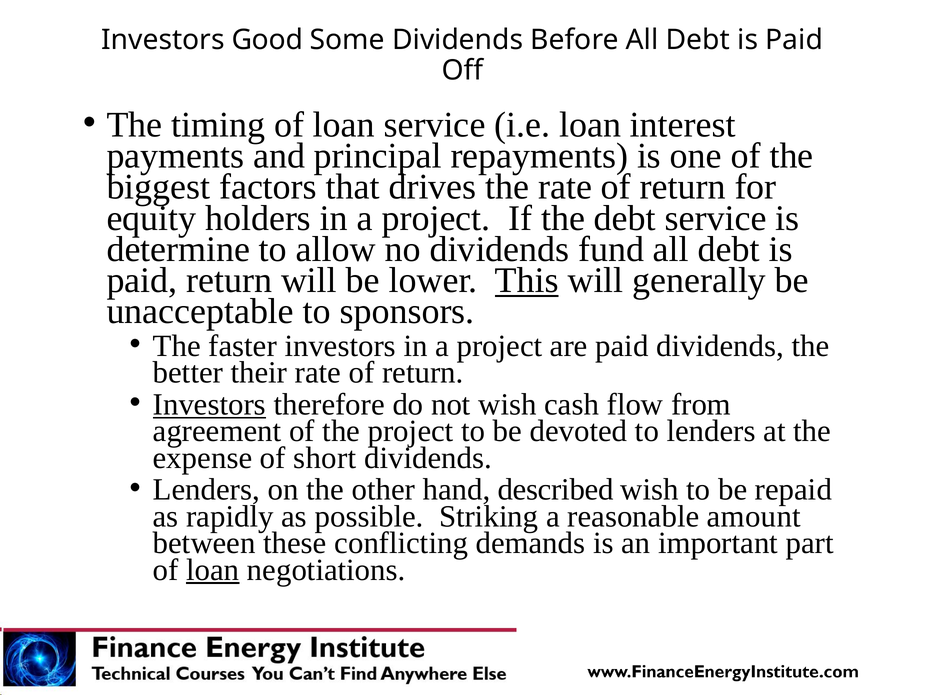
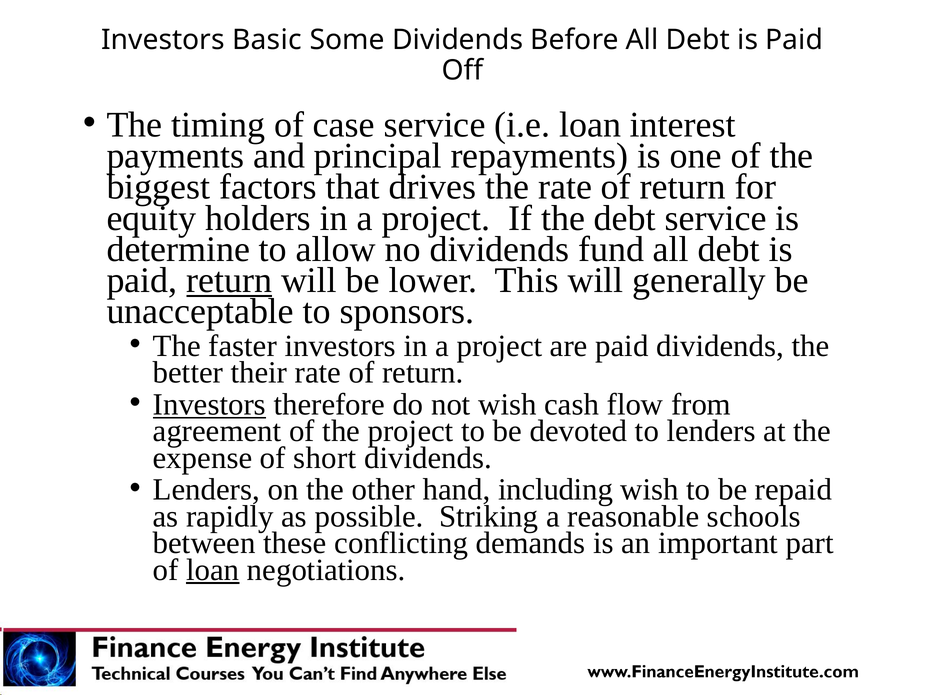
Good: Good -> Basic (267, 40)
timing of loan: loan -> case (344, 125)
return underline: none -> present (229, 280)
This underline: present -> none (527, 280)
described: described -> including (556, 489)
amount: amount -> schools (754, 516)
